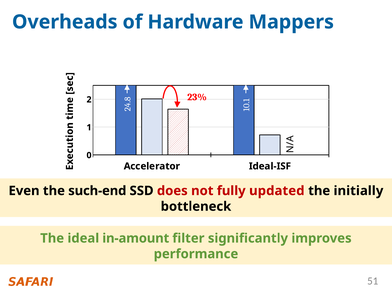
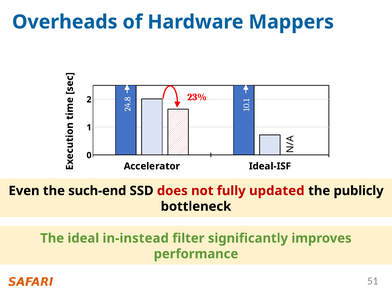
initially: initially -> publicly (359, 191)
in-amount: in-amount -> in-instead (136, 238)
